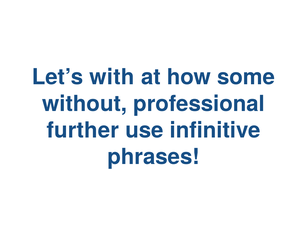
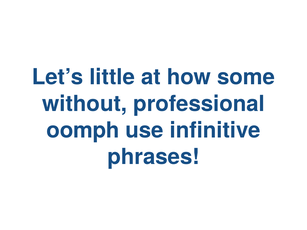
with: with -> little (112, 77)
further: further -> oomph (83, 130)
